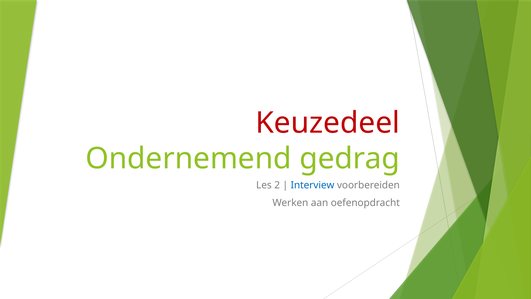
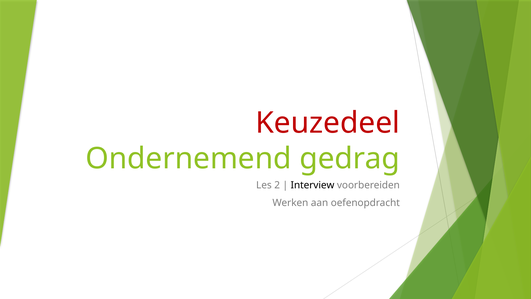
Interview colour: blue -> black (313, 185)
